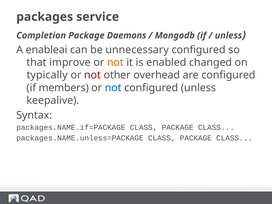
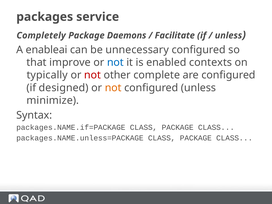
Completion: Completion -> Completely (41, 35)
Mongodb: Mongodb -> Facilitate (175, 35)
not colour: orange -> blue (115, 62)
changed: changed -> contexts (211, 62)
overhead: overhead -> complete (157, 75)
members: members -> designed (64, 88)
not colour: blue -> orange (113, 88)
keepalive: keepalive -> minimize (53, 100)
